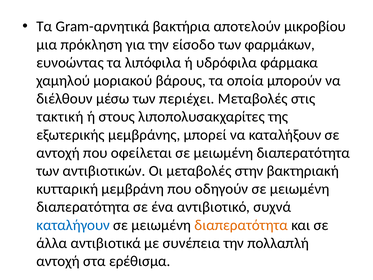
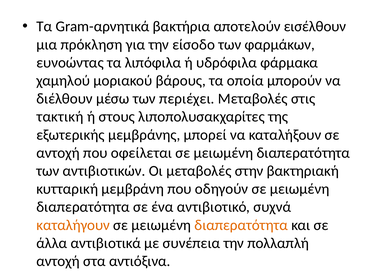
μικροβίου: μικροβίου -> εισέλθουν (315, 26)
καταλήγουν colour: blue -> orange (73, 225)
ερέθισμα: ερέθισμα -> αντιόξινα (140, 261)
